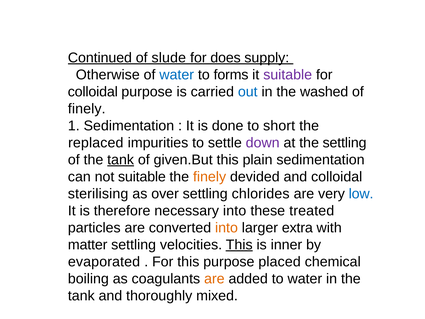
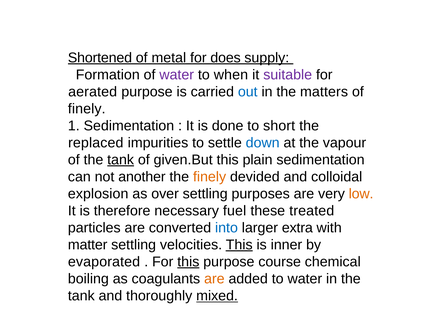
Continued: Continued -> Shortened (100, 58)
slude: slude -> metal (169, 58)
Otherwise: Otherwise -> Formation (108, 75)
water colour: blue -> purple (177, 75)
forms: forms -> when (231, 75)
colloidal: colloidal -> aerated (93, 92)
washed: washed -> matters (324, 92)
down colour: purple -> blue (263, 143)
the settling: settling -> vapour (344, 143)
not suitable: suitable -> another (142, 177)
sterilising: sterilising -> explosion (98, 194)
chlorides: chlorides -> purposes (261, 194)
low colour: blue -> orange (361, 194)
necessary into: into -> fuel (235, 211)
into colour: orange -> blue (226, 228)
this underline: none -> present (188, 262)
placed: placed -> course (280, 262)
mixed underline: none -> present (217, 296)
